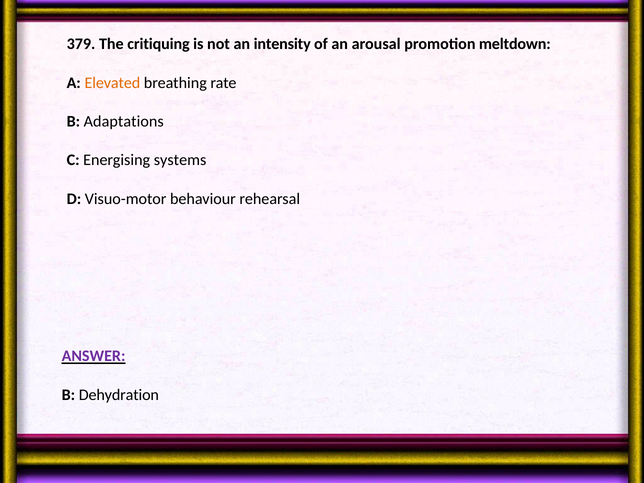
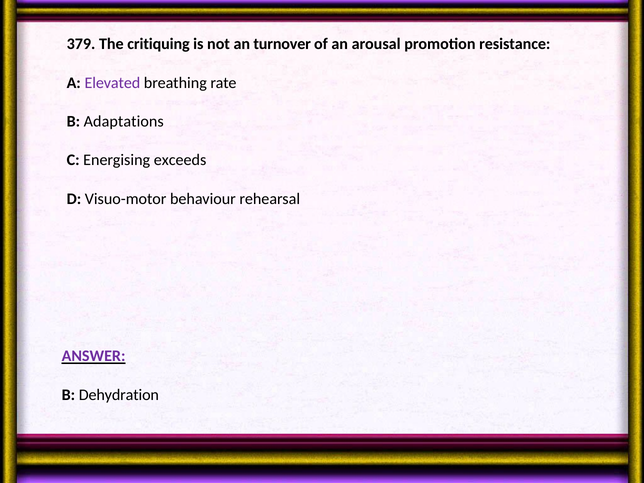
intensity: intensity -> turnover (282, 44)
meltdown: meltdown -> resistance (515, 44)
Elevated colour: orange -> purple (112, 83)
systems: systems -> exceeds (180, 160)
